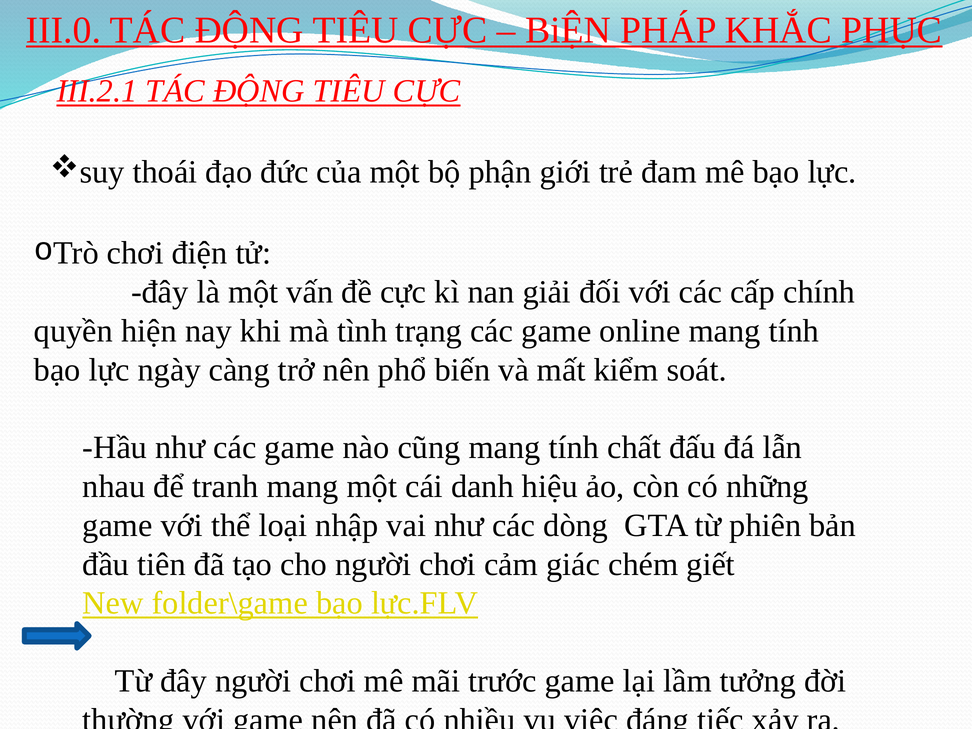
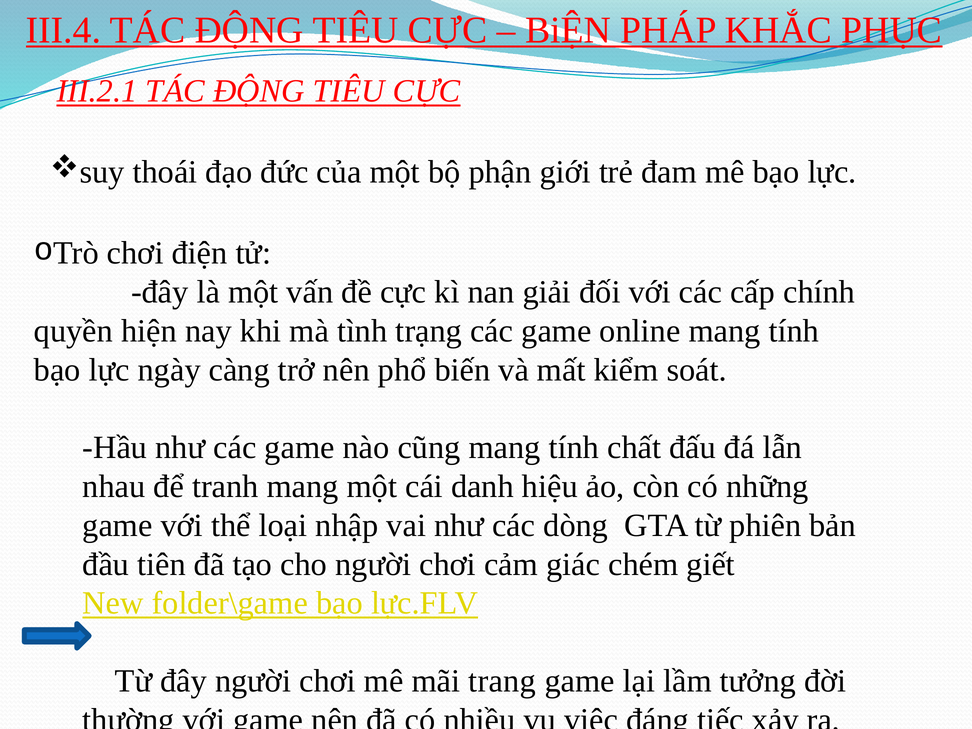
III.0: III.0 -> III.4 (63, 30)
trước: trước -> trang (502, 681)
